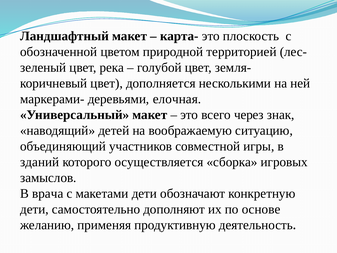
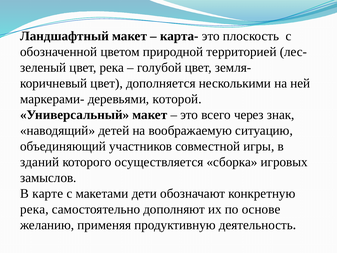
елочная: елочная -> которой (177, 99)
врача: врача -> карте (48, 193)
дети: дети -> река (34, 209)
